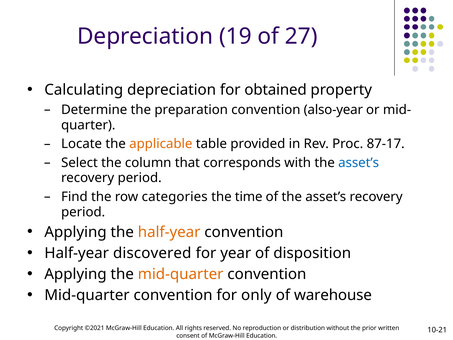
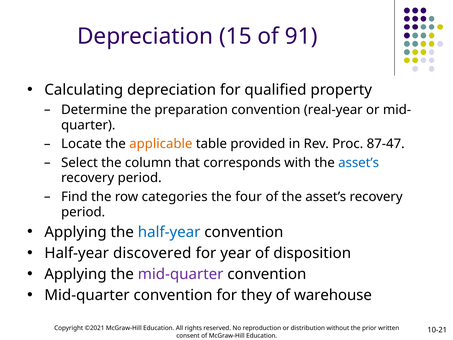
19: 19 -> 15 (235, 36)
27: 27 -> 91 (301, 36)
obtained: obtained -> qualified (275, 90)
also-year: also-year -> real-year (333, 110)
87-17: 87-17 -> 87-47 (386, 144)
time: time -> four (249, 197)
half-year colour: orange -> blue (169, 232)
mid-quarter colour: orange -> purple (181, 274)
only: only -> they (256, 295)
